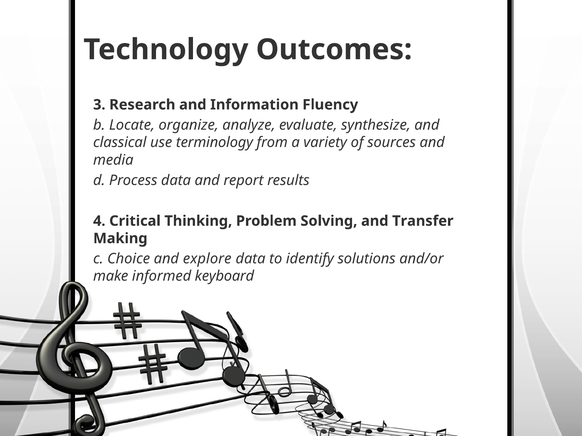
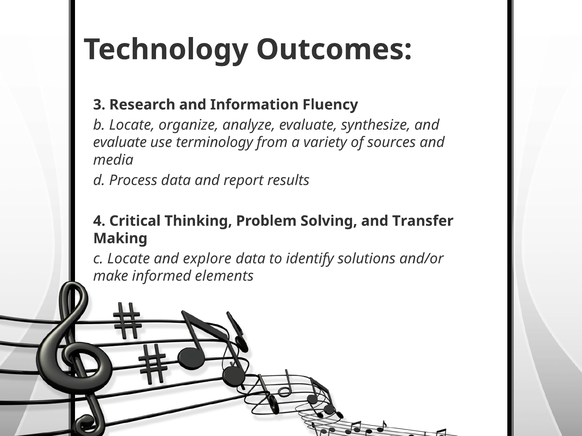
classical: classical -> evaluate (120, 143)
c Choice: Choice -> Locate (129, 259)
keyboard: keyboard -> elements (224, 277)
